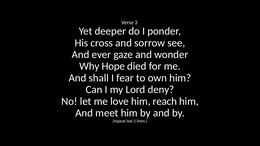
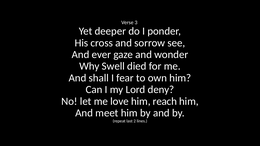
Hope: Hope -> Swell (113, 66)
